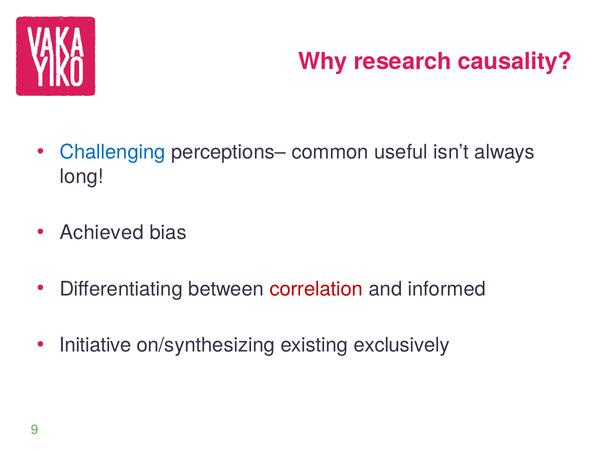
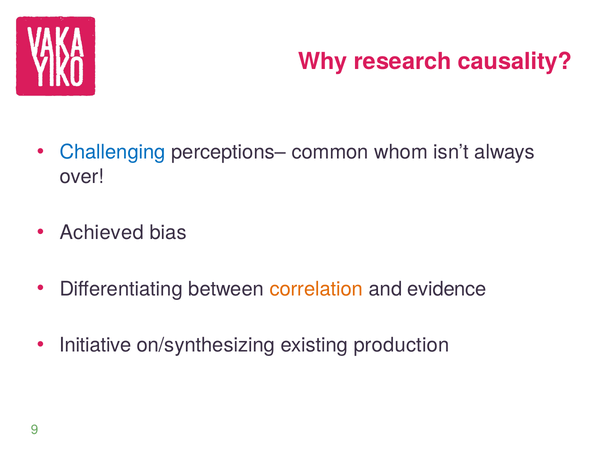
useful: useful -> whom (401, 152)
long: long -> over (82, 177)
correlation colour: red -> orange (316, 289)
informed: informed -> evidence (447, 289)
exclusively: exclusively -> production (401, 345)
